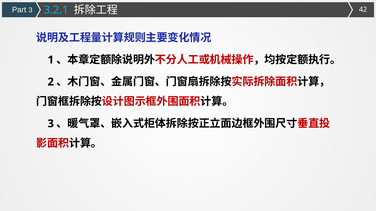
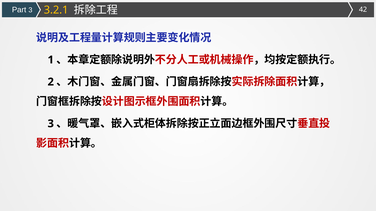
3.2.1 colour: light blue -> yellow (56, 10)
